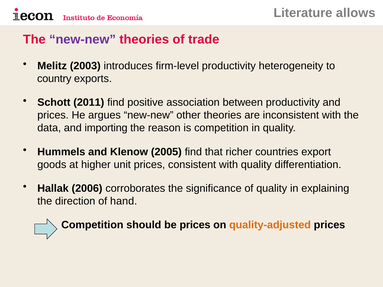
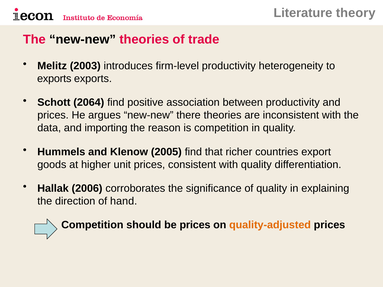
allows: allows -> theory (356, 13)
new-new colour: purple -> black (83, 39)
country: country -> exports (54, 79)
2011: 2011 -> 2064 (89, 103)
other: other -> there (189, 115)
